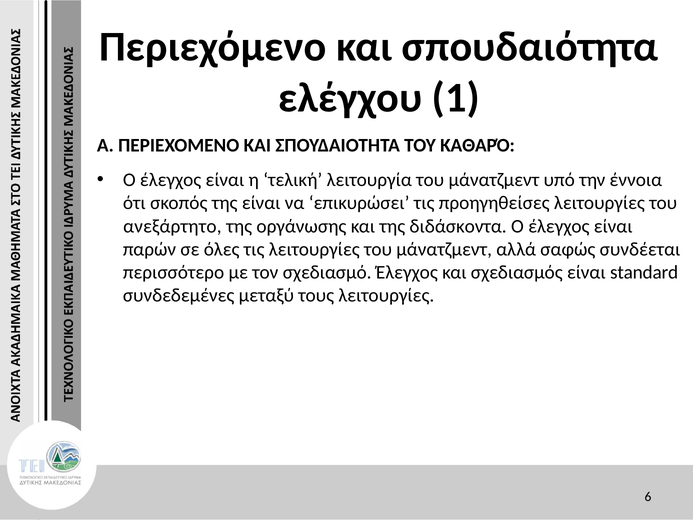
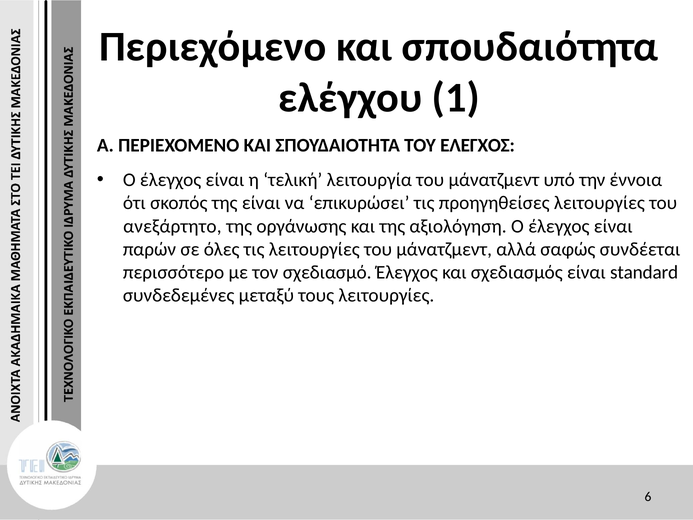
ΚΑΘΑΡΌ: ΚΑΘΑΡΌ -> ΕΛΕΓΧΟΣ (478, 145)
διδάσκοντα: διδάσκοντα -> αξιολόγηση (458, 226)
